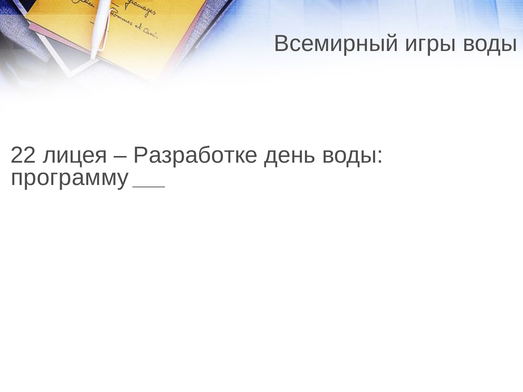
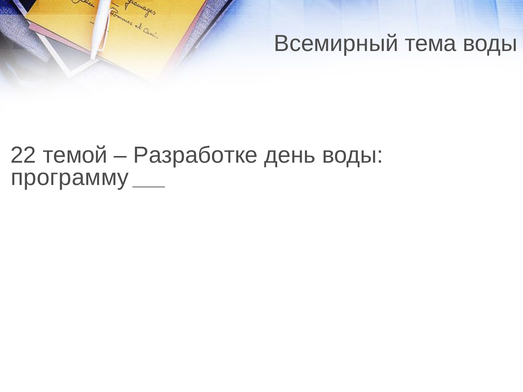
игры: игры -> тема (431, 43)
лицея: лицея -> темой (75, 155)
